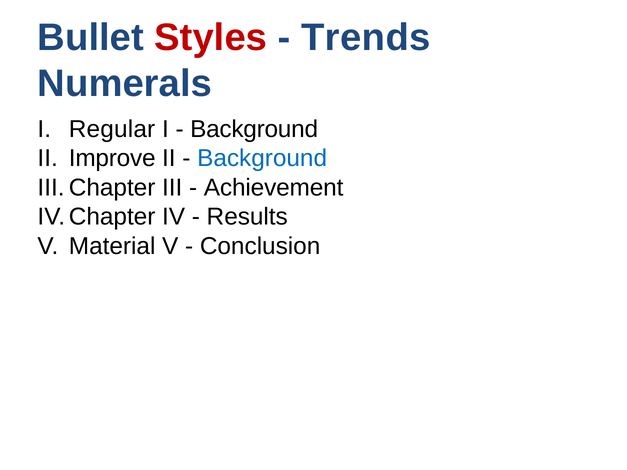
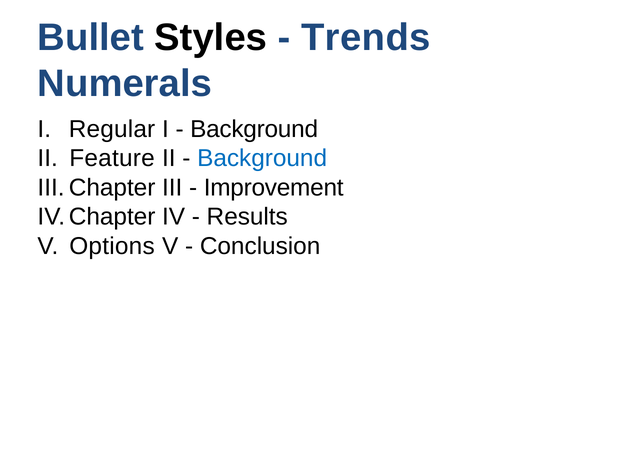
Styles colour: red -> black (211, 38)
Improve: Improve -> Feature (112, 158)
Achievement: Achievement -> Improvement (274, 188)
Material: Material -> Options (112, 246)
